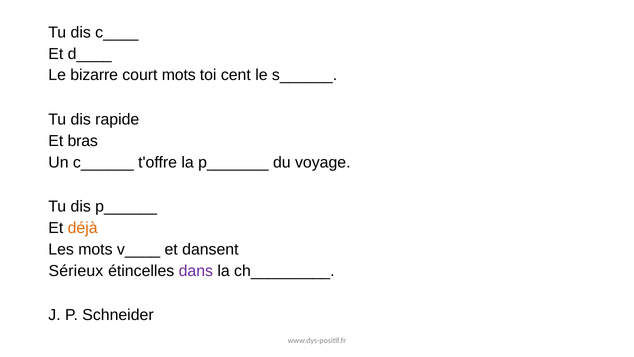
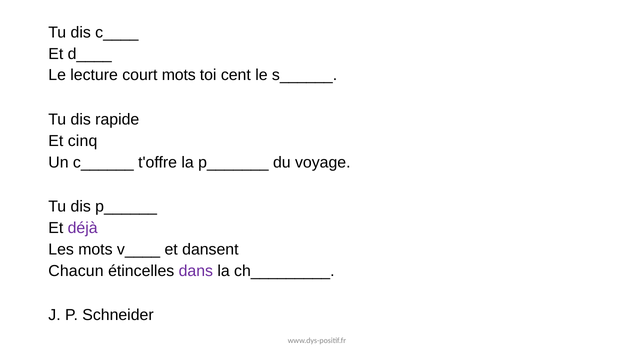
bizarre: bizarre -> lecture (94, 75)
bras: bras -> cinq (83, 141)
déjà colour: orange -> purple (83, 228)
Sérieux: Sérieux -> Chacun (76, 271)
